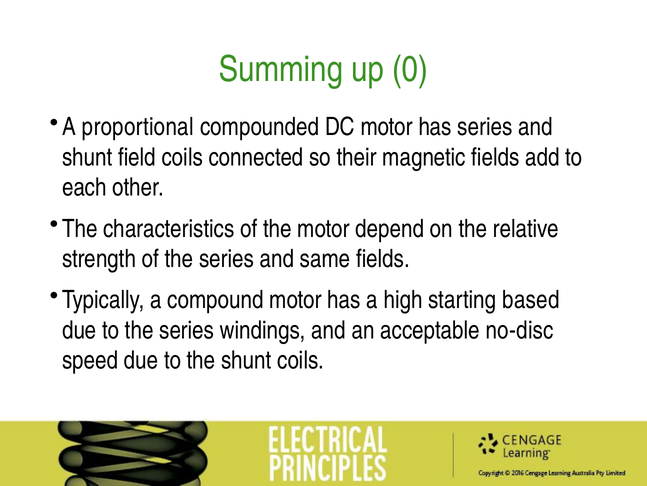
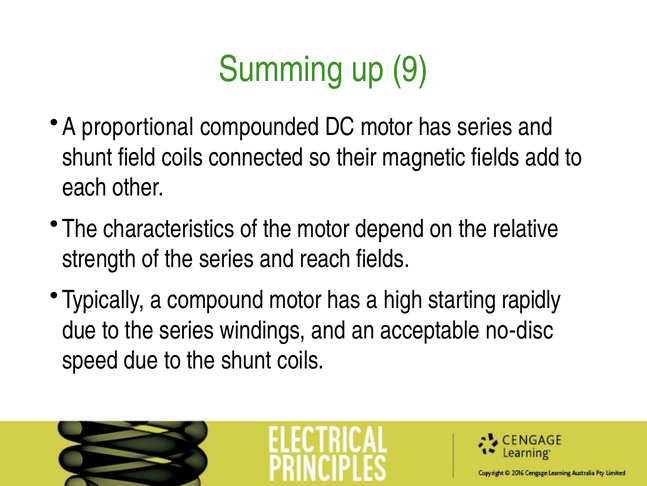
0: 0 -> 9 (410, 69)
same: same -> reach (325, 259)
based: based -> rapidly (531, 300)
